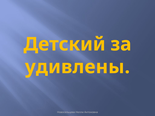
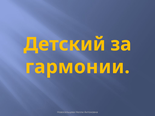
удивлены: удивлены -> гармонии (77, 67)
